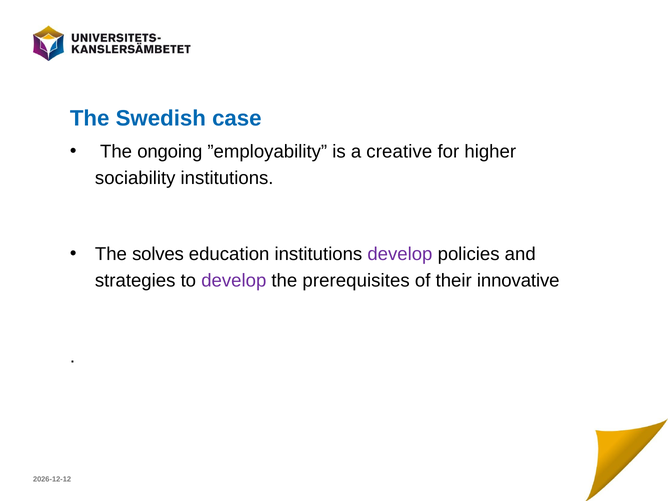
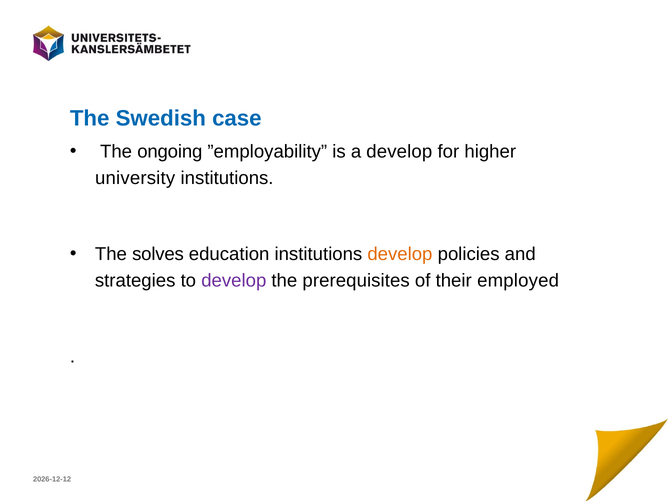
a creative: creative -> develop (399, 152)
sociability: sociability -> university (135, 178)
develop colour: purple -> orange (400, 254)
innovative: innovative -> employed (518, 281)
